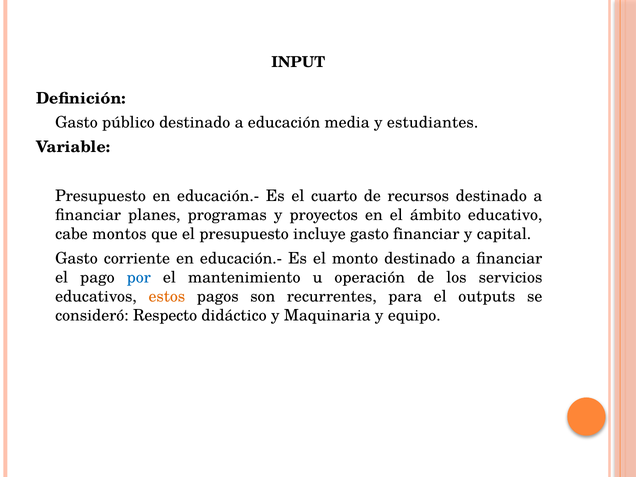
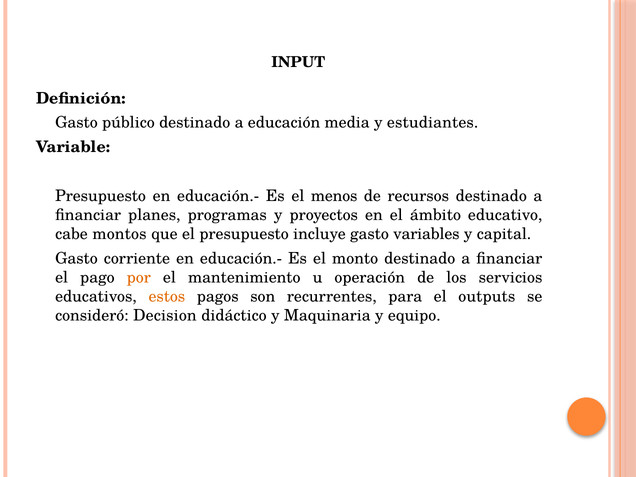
cuarto: cuarto -> menos (334, 196)
gasto financiar: financiar -> variables (426, 234)
por colour: blue -> orange (139, 277)
Respecto: Respecto -> Decision (165, 316)
